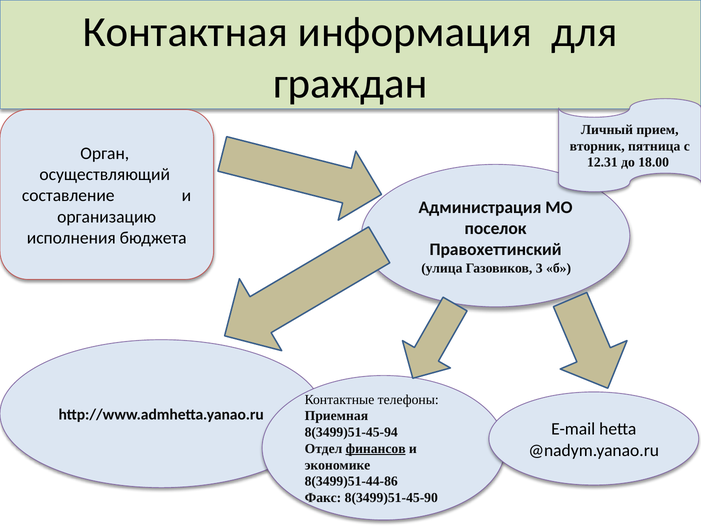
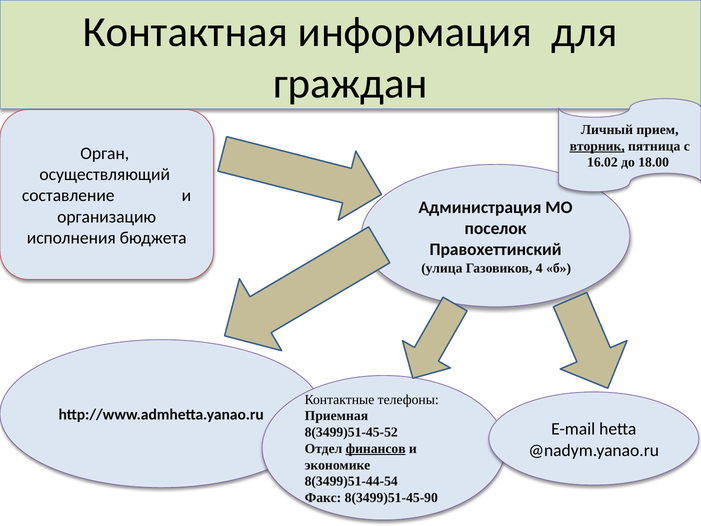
вторник underline: none -> present (597, 146)
12.31: 12.31 -> 16.02 (602, 162)
3: 3 -> 4 (539, 268)
8(3499)51-45-94: 8(3499)51-45-94 -> 8(3499)51-45-52 (351, 432)
8(3499)51-44-86: 8(3499)51-44-86 -> 8(3499)51-44-54 (351, 481)
